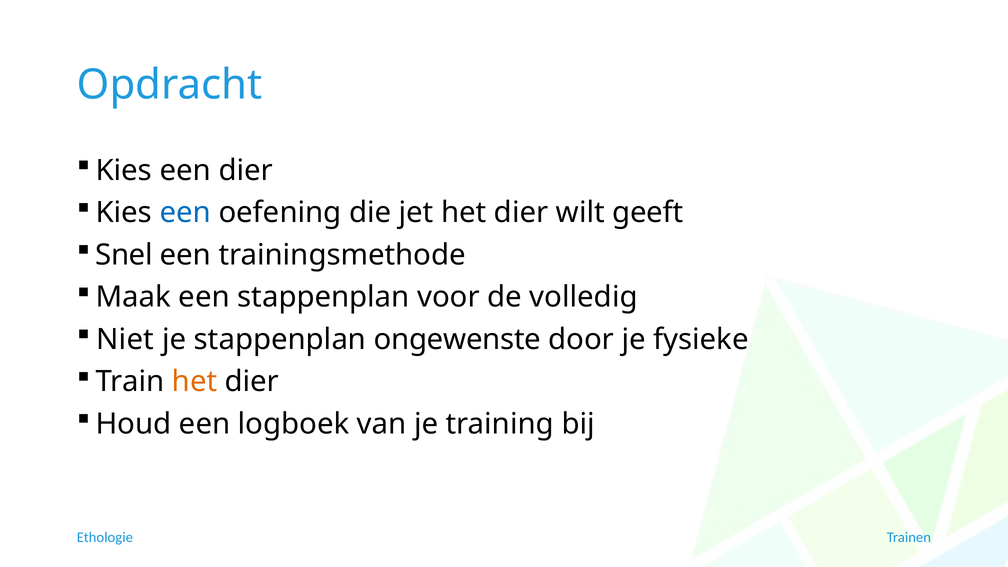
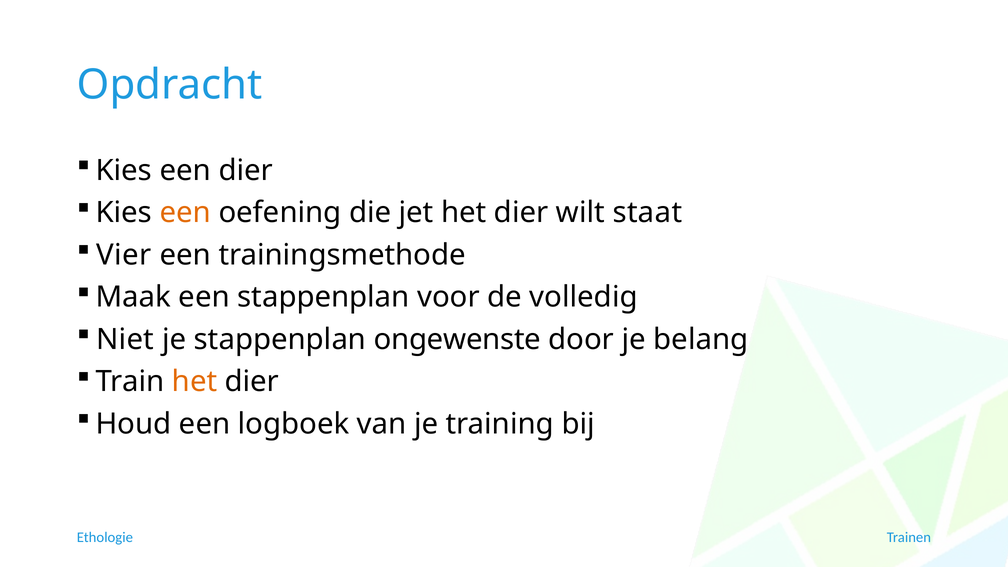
een colour: blue -> orange (185, 213)
geeft: geeft -> staat (647, 213)
Snel: Snel -> Vier (124, 255)
fysieke: fysieke -> belang (701, 339)
